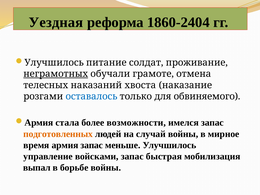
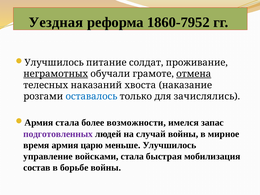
1860-2404: 1860-2404 -> 1860-7952 (178, 22)
отмена underline: none -> present (194, 74)
обвиняемого: обвиняемого -> зачислялись (207, 96)
подготовленных colour: orange -> purple (58, 134)
армия запас: запас -> царю (92, 145)
войсками запас: запас -> стала (132, 156)
выпал: выпал -> состав (37, 168)
